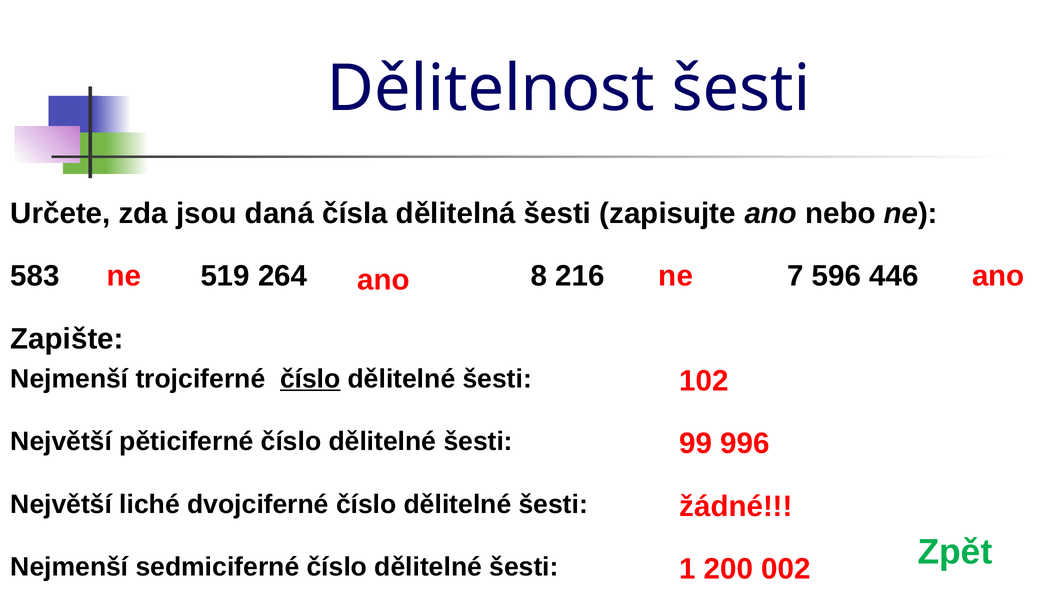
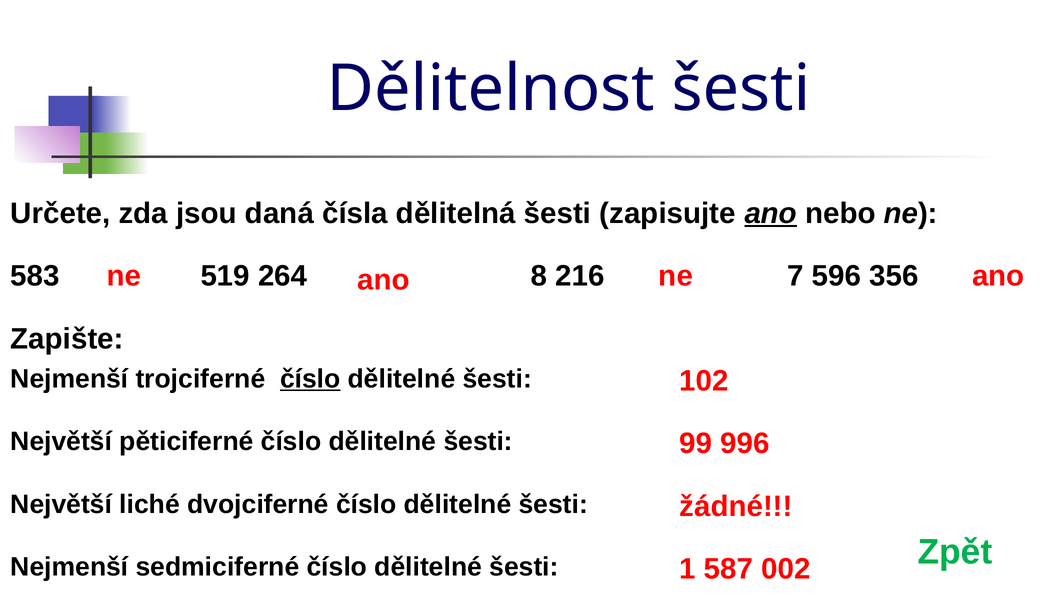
ano underline: none -> present (771, 213)
446: 446 -> 356 (894, 276)
200: 200 -> 587 (729, 569)
